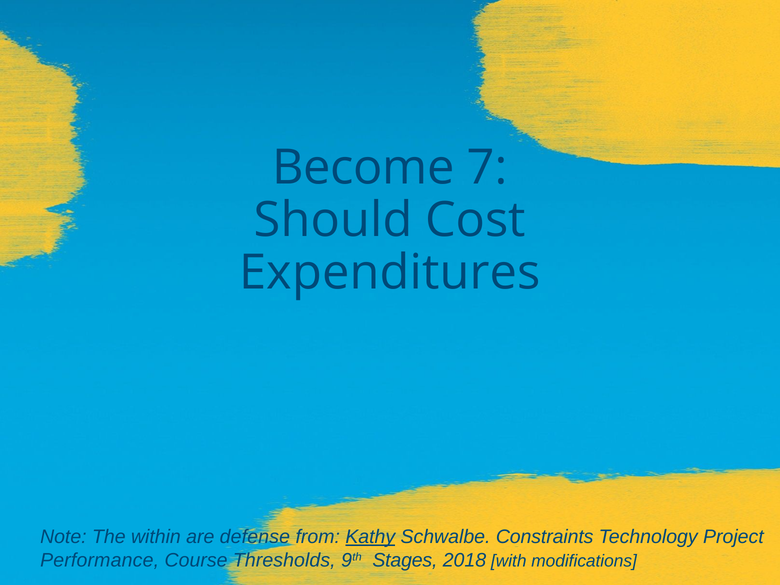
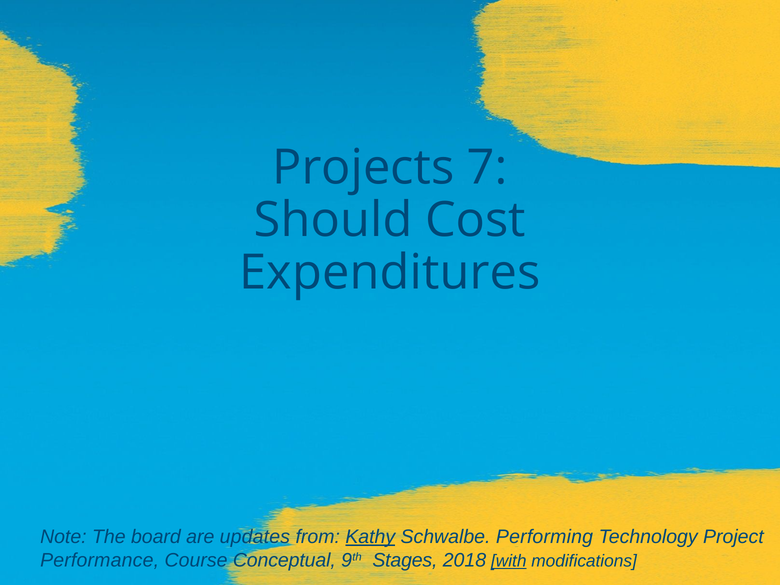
Become: Become -> Projects (363, 167)
within: within -> board (156, 537)
defense: defense -> updates (255, 537)
Constraints: Constraints -> Performing (545, 537)
Thresholds: Thresholds -> Conceptual (284, 560)
with underline: none -> present (509, 561)
